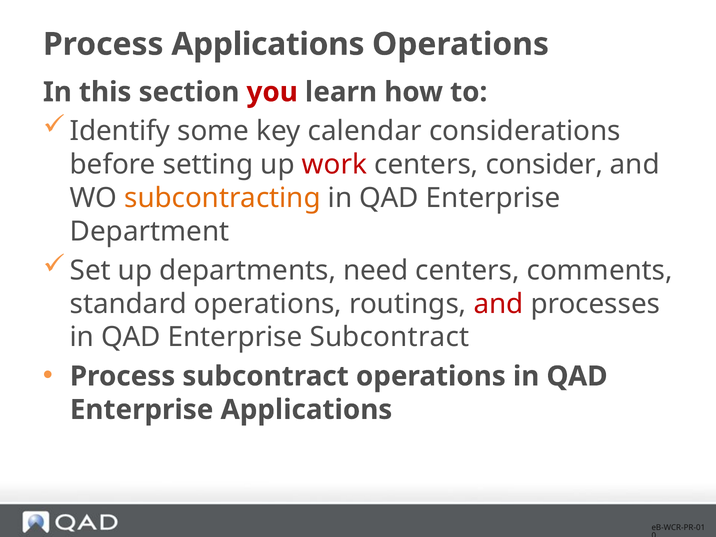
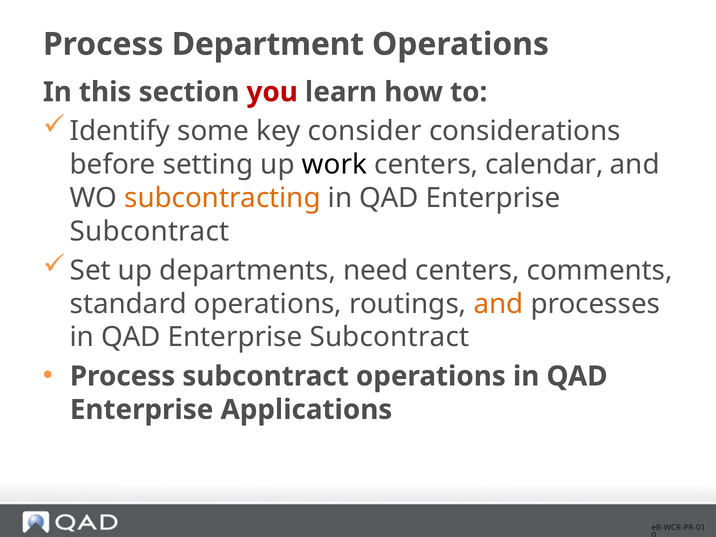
Process Applications: Applications -> Department (268, 44)
calendar: calendar -> consider (365, 131)
work colour: red -> black (334, 165)
consider: consider -> calendar (544, 165)
Department: Department -> Subcontract (150, 231)
and colour: red -> orange (499, 304)
